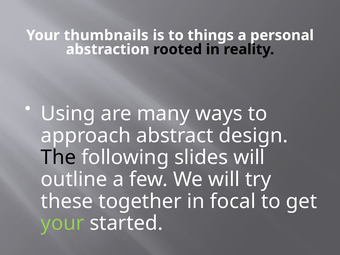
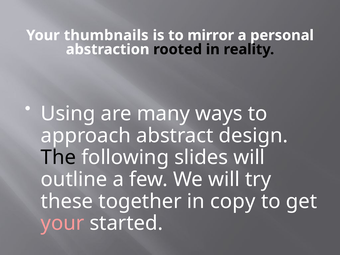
things: things -> mirror (211, 35)
focal: focal -> copy (233, 201)
your colour: light green -> pink (63, 223)
